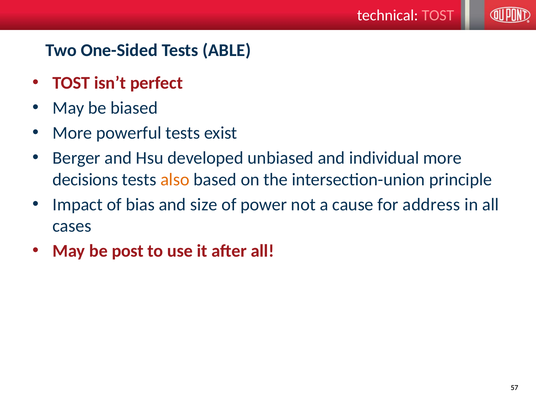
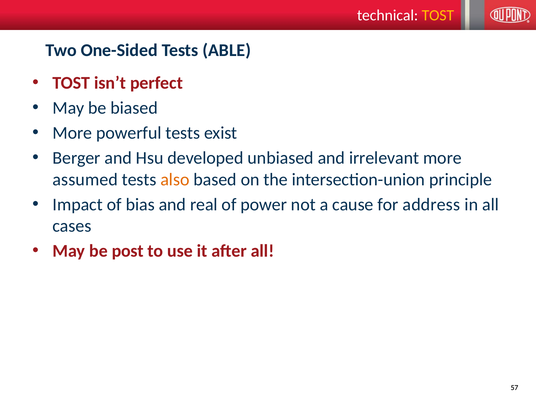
TOST colour: pink -> yellow (438, 15)
individual: individual -> irrelevant (384, 158)
decisions: decisions -> assumed (85, 179)
size: size -> real (204, 204)
